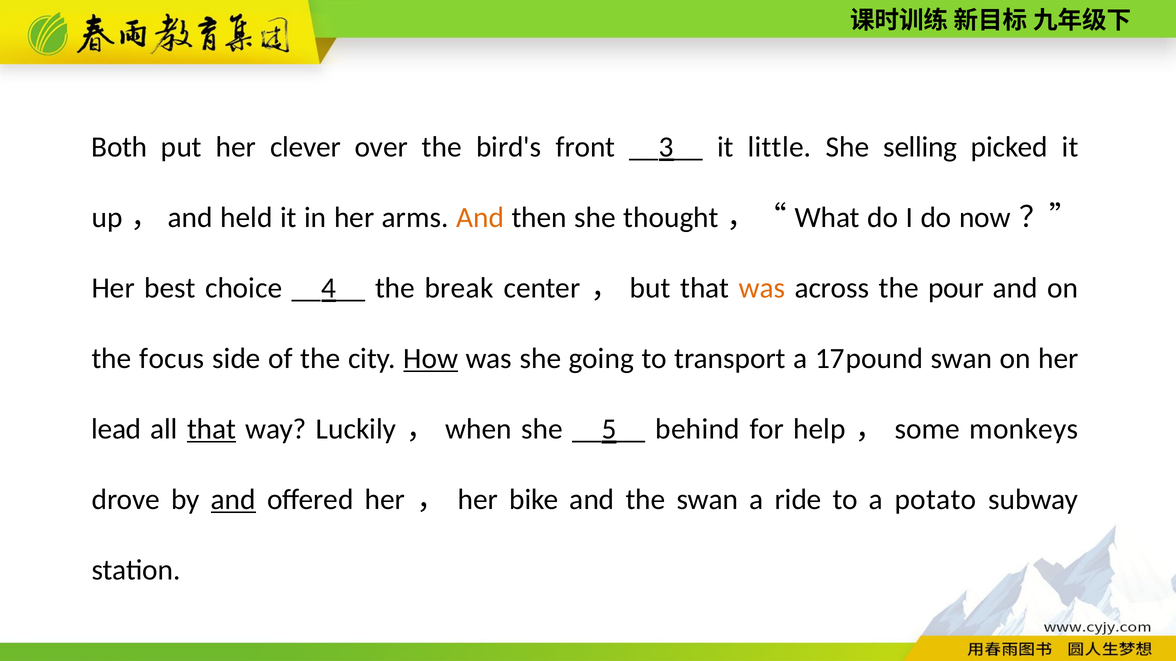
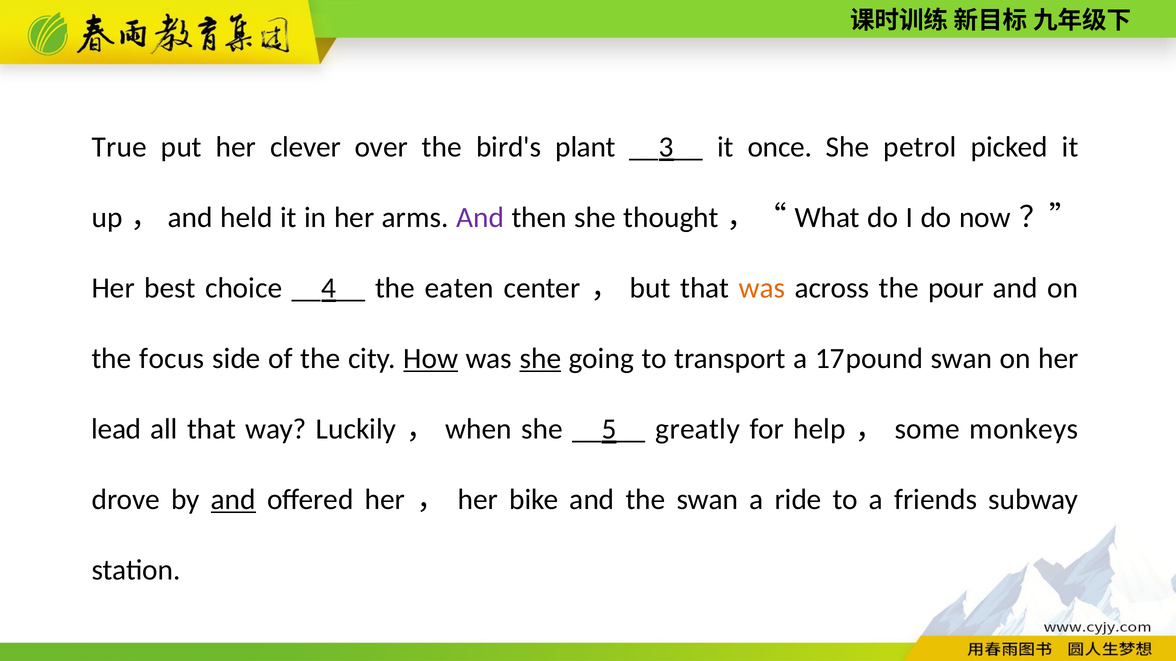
Both: Both -> True (119, 147)
front: front -> plant (586, 147)
little: little -> once (780, 147)
selling: selling -> petrol (920, 147)
And colour: orange -> purple (480, 218)
break: break -> eaten (459, 288)
she underline: none -> present (540, 359)
that underline: present -> none (212, 430)
behind: behind -> greatly (698, 430)
potato: potato -> friends (936, 500)
